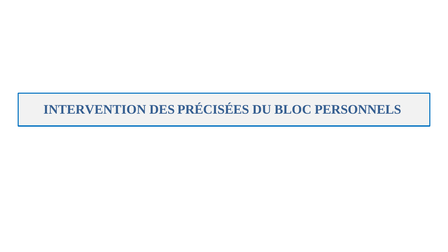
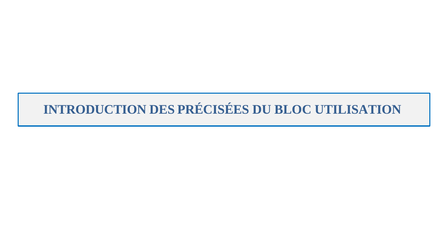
INTERVENTION: INTERVENTION -> INTRODUCTION (95, 110)
PERSONNELS: PERSONNELS -> UTILISATION (358, 110)
